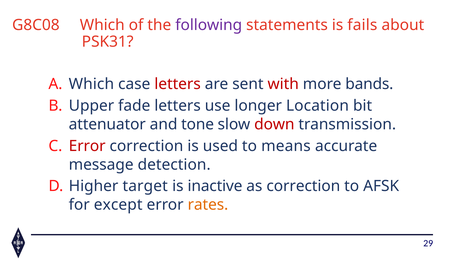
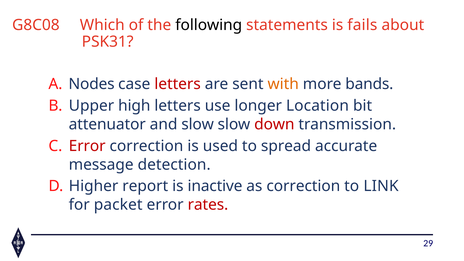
following colour: purple -> black (209, 25)
Which: Which -> Nodes (92, 84)
with colour: red -> orange (283, 84)
fade: fade -> high (134, 106)
and tone: tone -> slow (198, 124)
means: means -> spread (286, 146)
target: target -> report (145, 186)
AFSK: AFSK -> LINK (381, 186)
except: except -> packet (118, 205)
rates colour: orange -> red (208, 205)
